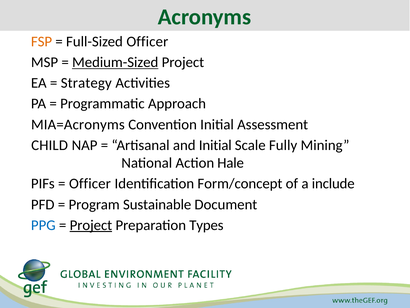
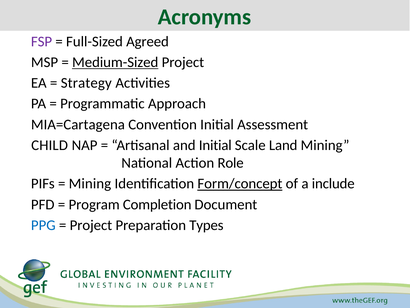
FSP colour: orange -> purple (42, 41)
Full-Sized Officer: Officer -> Agreed (147, 41)
MIA=Acronyms: MIA=Acronyms -> MIA=Cartagena (78, 124)
Fully: Fully -> Land (283, 145)
Hale: Hale -> Role (231, 163)
Officer: Officer -> Mining (90, 183)
Form/concept underline: none -> present (240, 183)
Sustainable: Sustainable -> Completion (157, 204)
Project underline: present -> none (91, 225)
